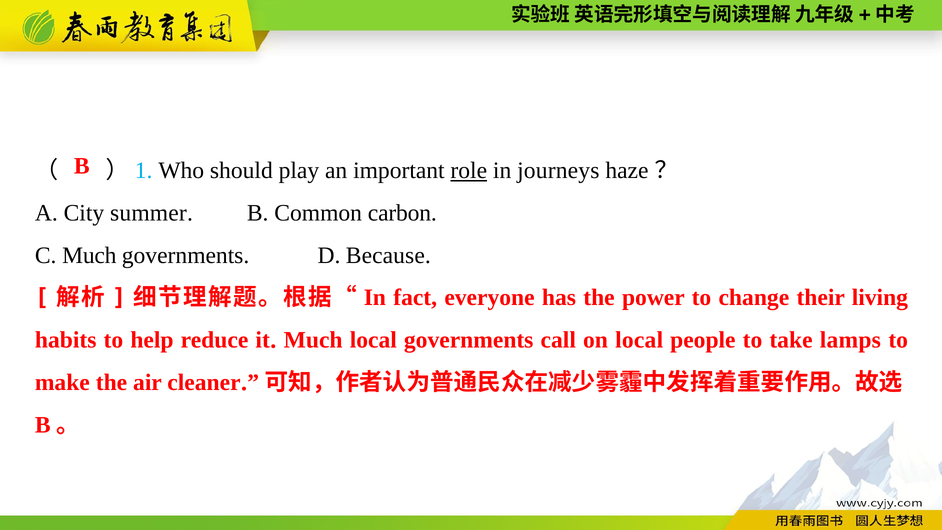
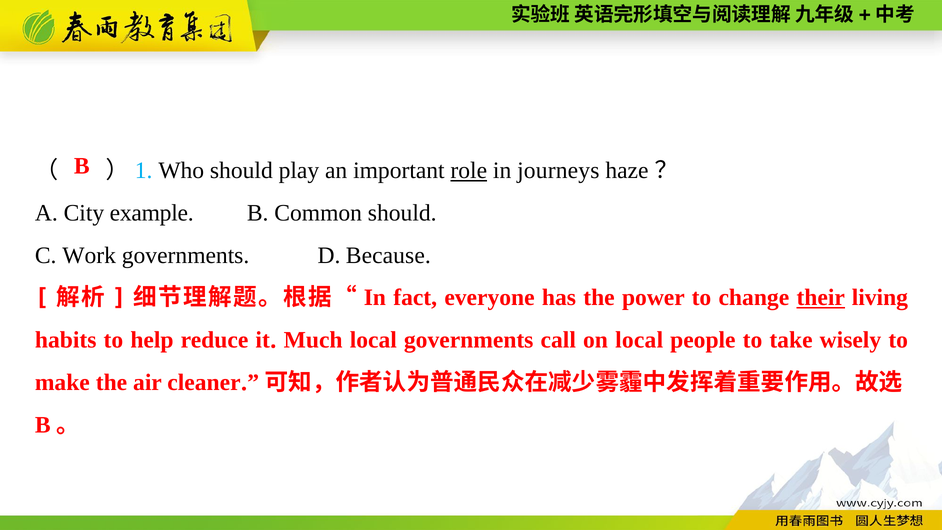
summer: summer -> example (152, 213)
Common carbon: carbon -> should (402, 213)
C Much: Much -> Work (89, 255)
their underline: none -> present (821, 298)
lamps: lamps -> wisely (850, 340)
